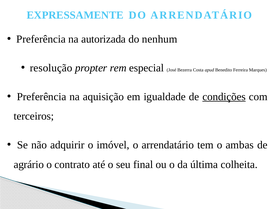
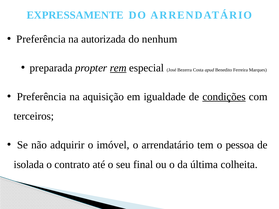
resolução: resolução -> preparada (51, 68)
rem underline: none -> present (118, 68)
ambas: ambas -> pessoa (240, 145)
agrário: agrário -> isolada (29, 165)
